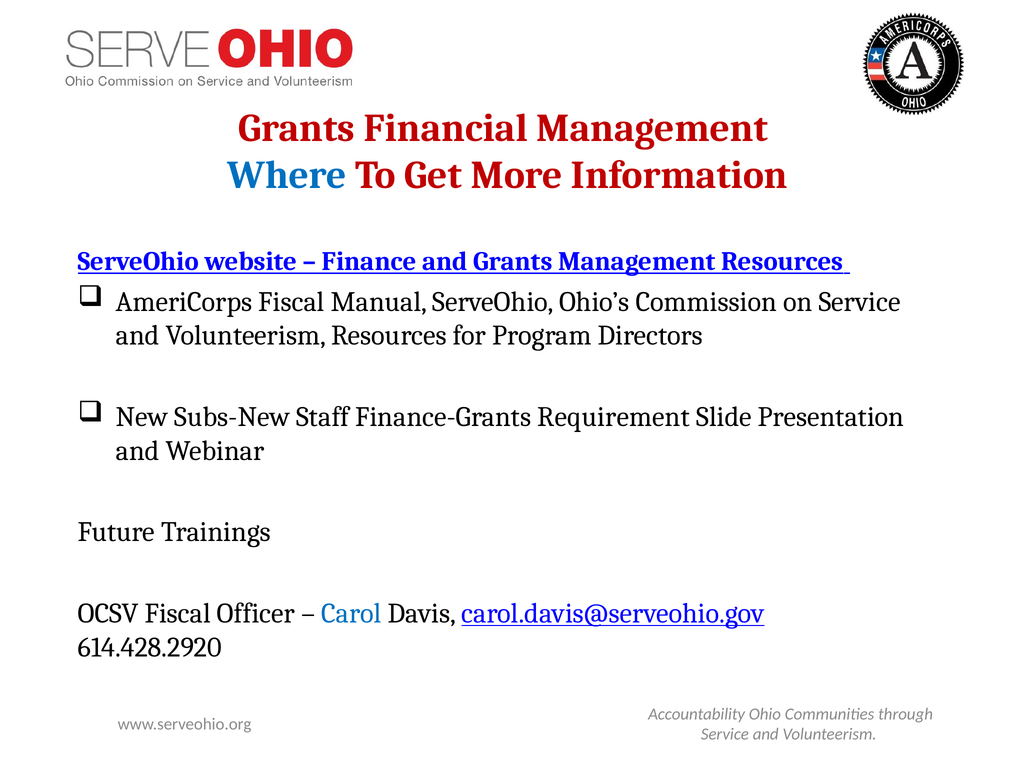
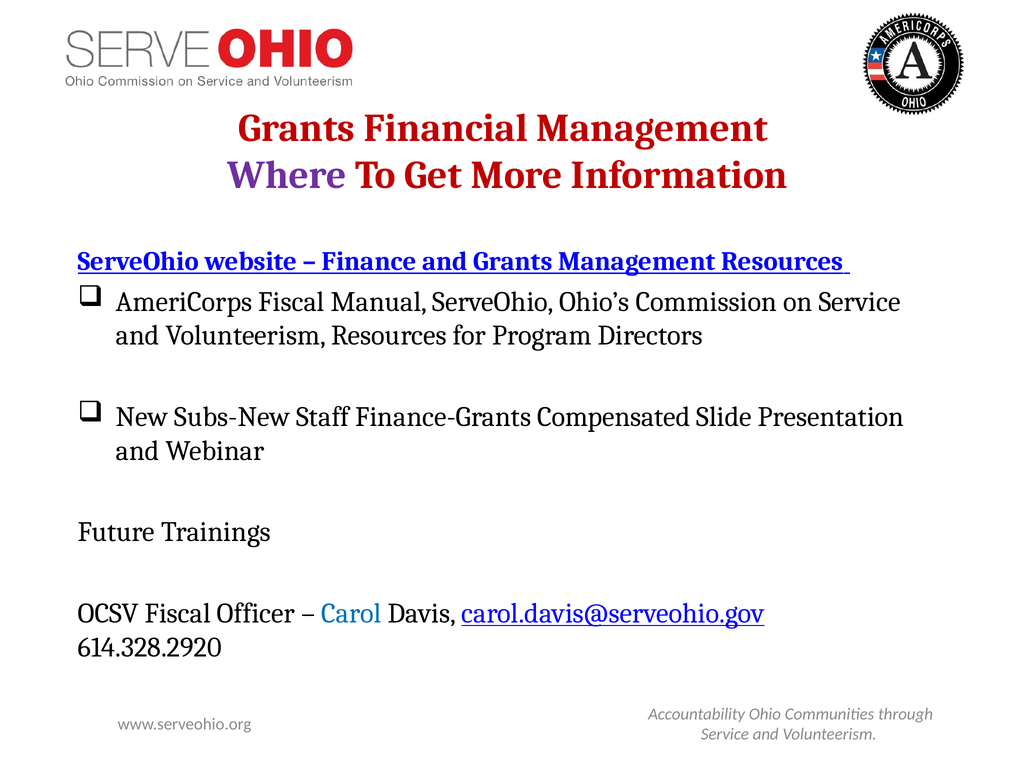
Where colour: blue -> purple (287, 175)
Requirement: Requirement -> Compensated (614, 416)
614.428.2920: 614.428.2920 -> 614.328.2920 (150, 647)
